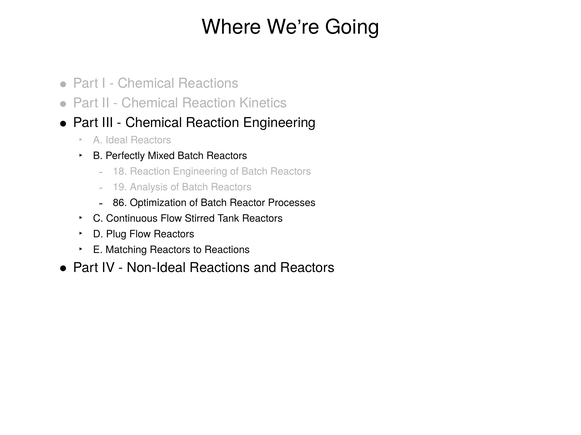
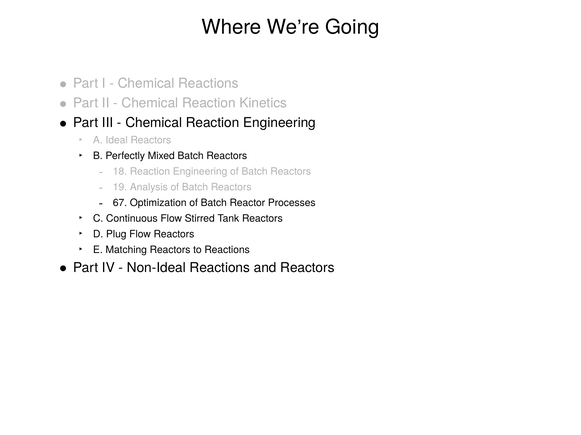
86: 86 -> 67 (120, 203)
